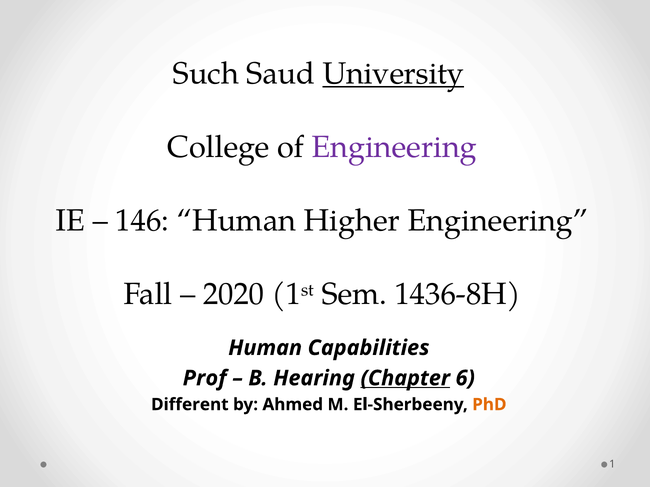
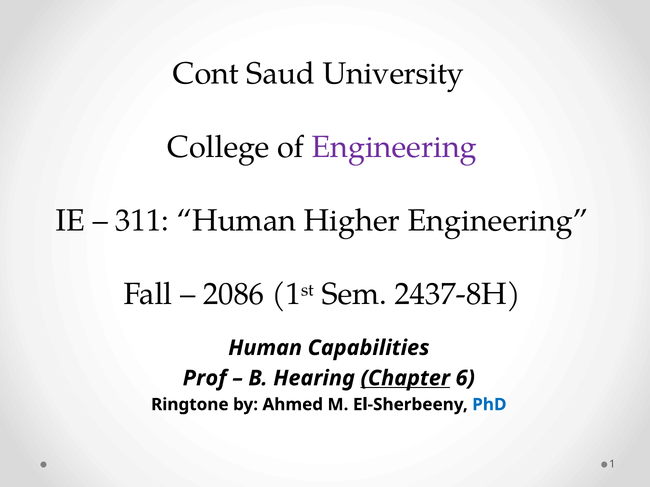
Such: Such -> Cont (206, 74)
University underline: present -> none (393, 74)
146: 146 -> 311 (142, 221)
2020: 2020 -> 2086 (234, 295)
1436-8H: 1436-8H -> 2437-8H (458, 295)
Different: Different -> Ringtone (190, 405)
PhD colour: orange -> blue (489, 405)
